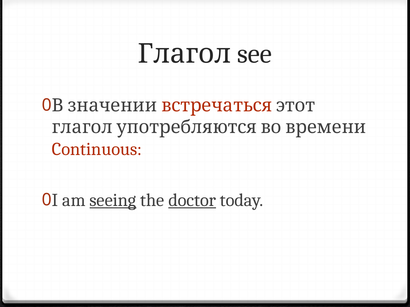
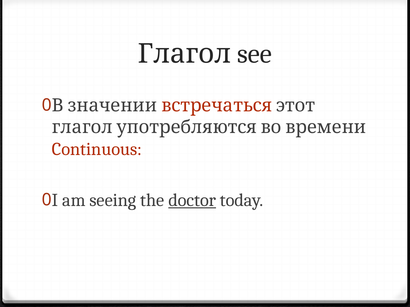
seeing underline: present -> none (113, 200)
